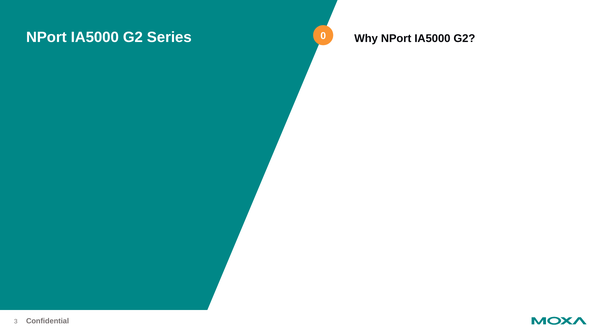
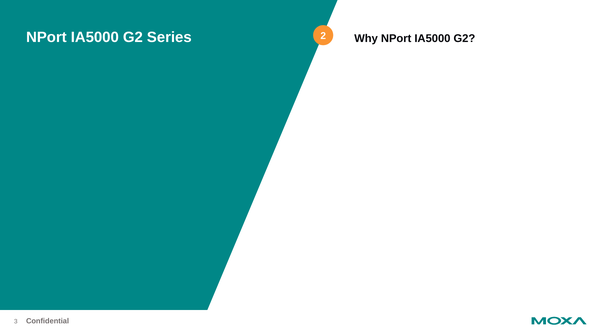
0: 0 -> 2 (323, 36)
